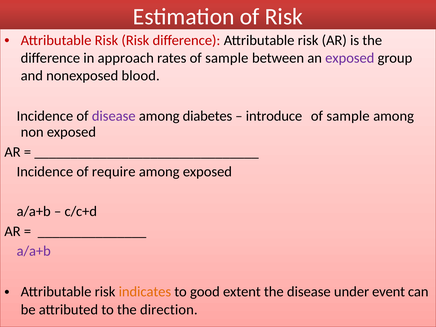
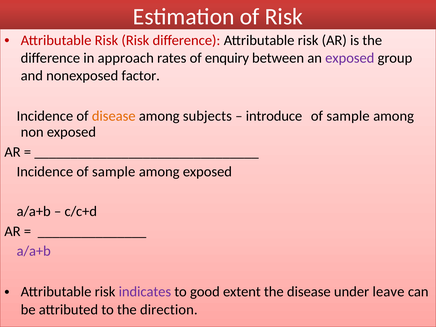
rates of sample: sample -> enquiry (227, 58)
blood: blood -> factor (141, 76)
disease colour: purple -> orange (114, 116)
diabetes: diabetes -> subjects (207, 116)
Incidence of require: require -> sample (114, 172)
indicates colour: orange -> purple (145, 292)
event: event -> leave (388, 292)
